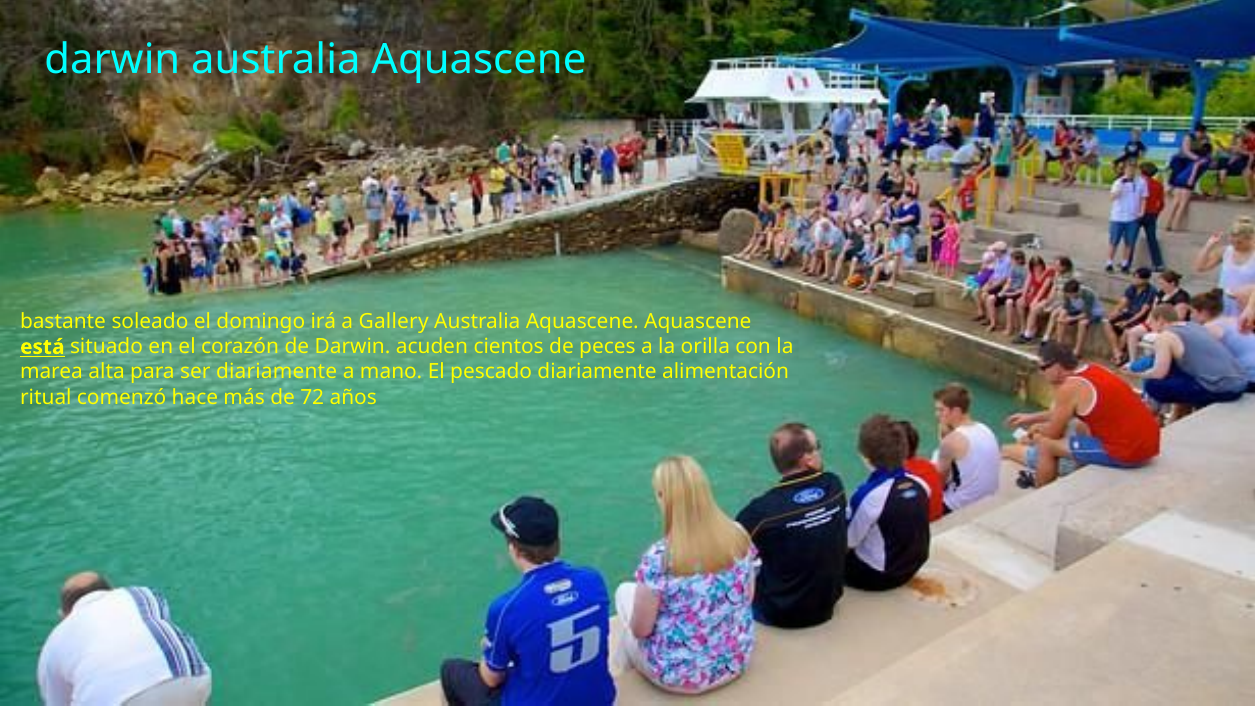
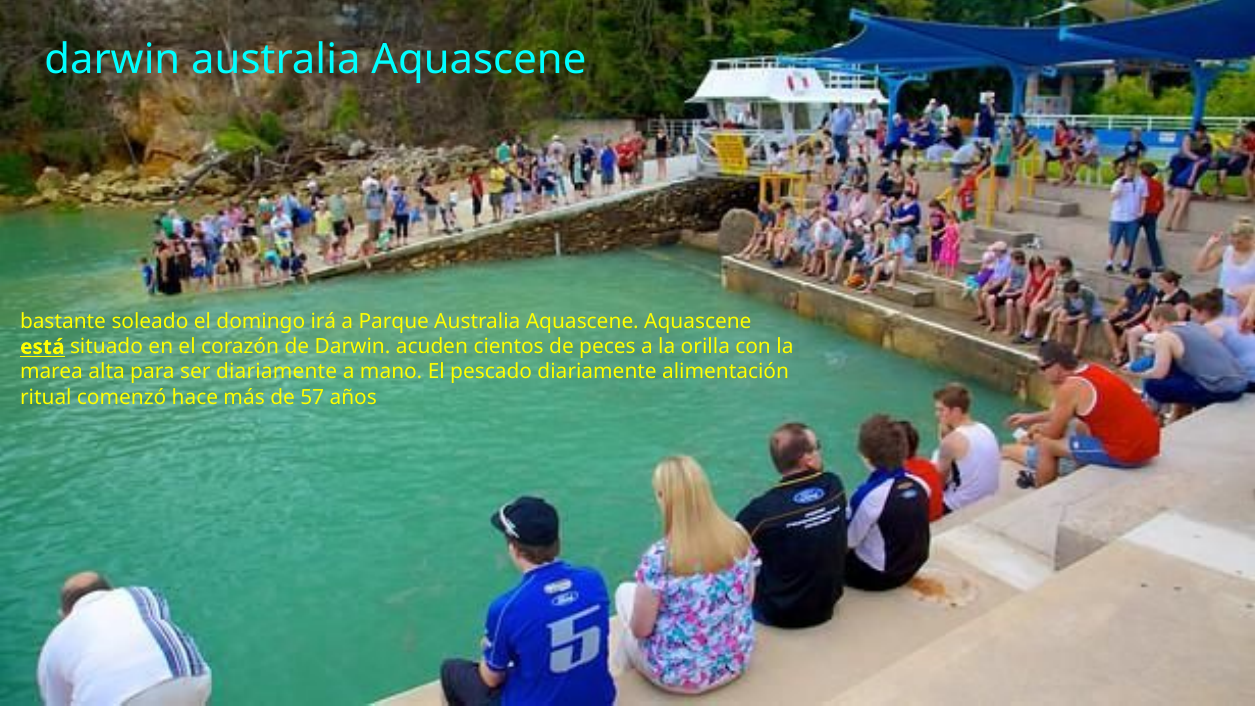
Gallery: Gallery -> Parque (394, 322)
72: 72 -> 57 (312, 397)
